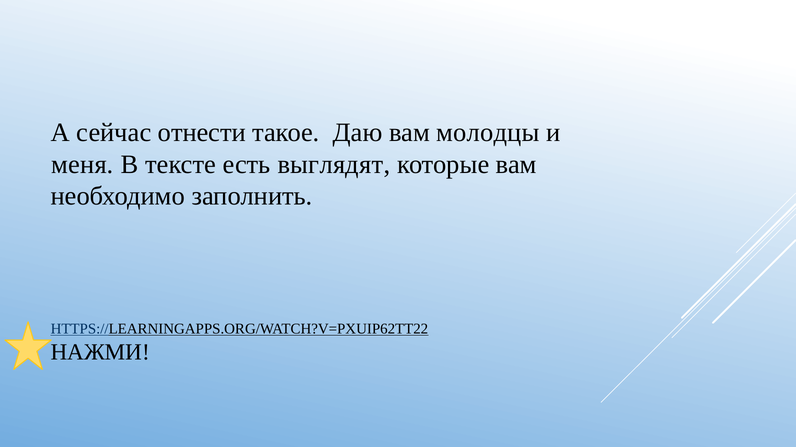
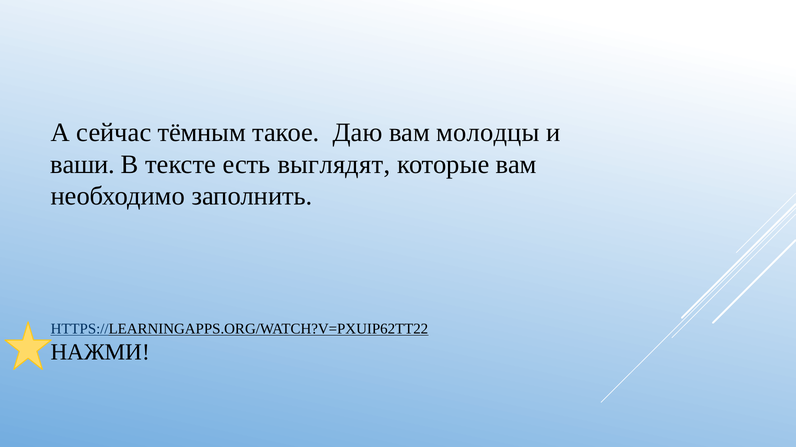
отнести: отнести -> тёмным (202, 133)
меня: меня -> ваши (83, 165)
